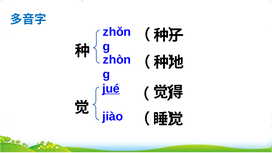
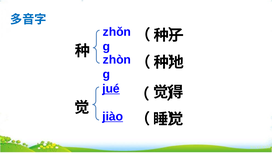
jiào underline: none -> present (113, 117)
